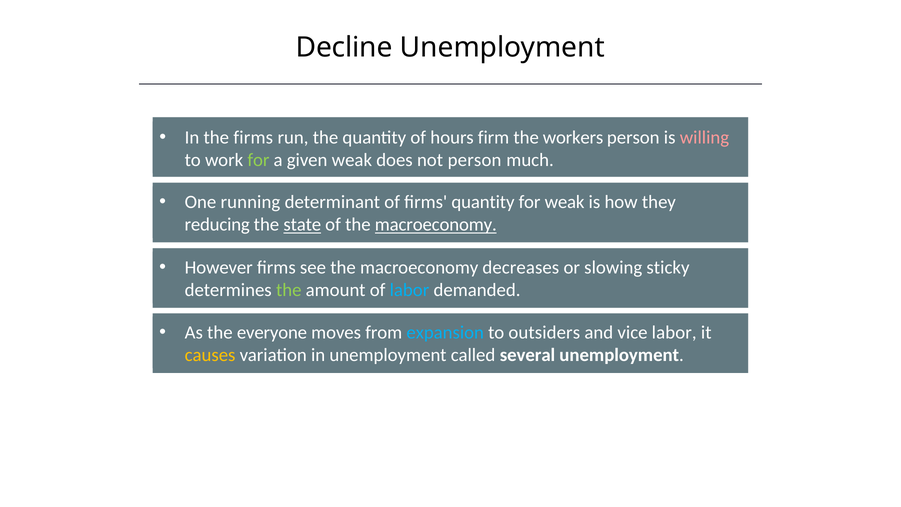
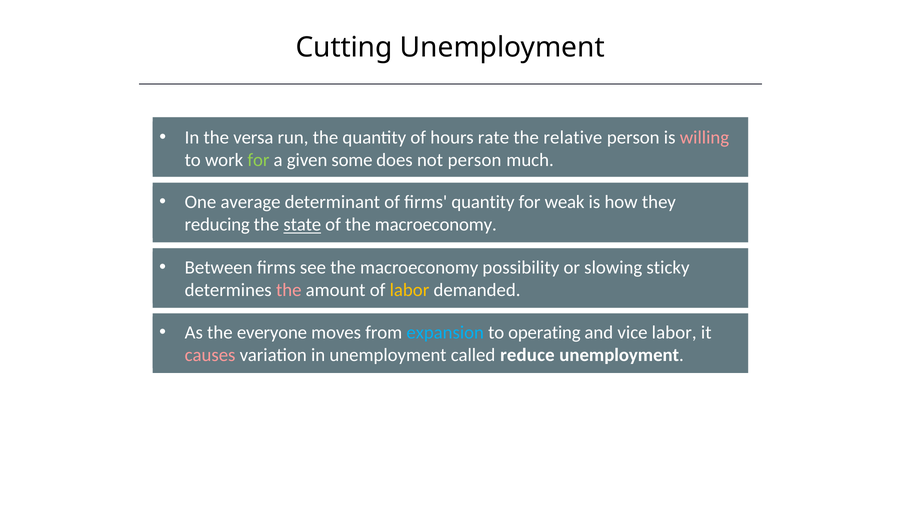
Decline: Decline -> Cutting (344, 47)
the firms: firms -> versa (253, 137)
firm: firm -> rate (493, 137)
workers: workers -> relative (573, 137)
given weak: weak -> some (352, 160)
running: running -> average (251, 202)
macroeconomy underline: present -> none (436, 225)
However: However -> Between (219, 267)
decreases: decreases -> possibility (521, 267)
the colour: light green -> pink (289, 290)
labor colour: light blue -> yellow (409, 290)
outsiders: outsiders -> operating (544, 332)
causes colour: yellow -> pink (210, 355)
several: several -> reduce (527, 355)
